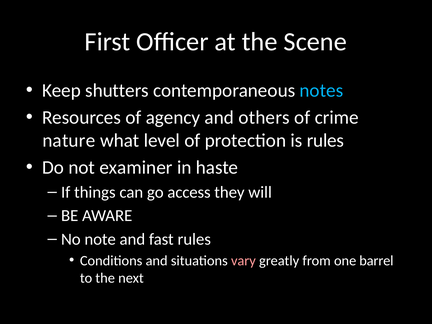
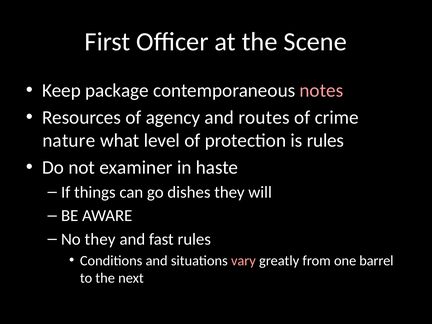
shutters: shutters -> package (117, 91)
notes colour: light blue -> pink (321, 91)
others: others -> routes (264, 118)
access: access -> dishes (189, 192)
No note: note -> they (100, 239)
